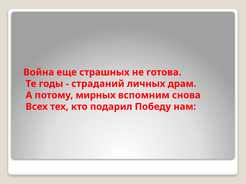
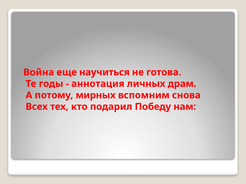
страшных: страшных -> научиться (104, 72)
страданий: страданий -> аннотация (98, 84)
